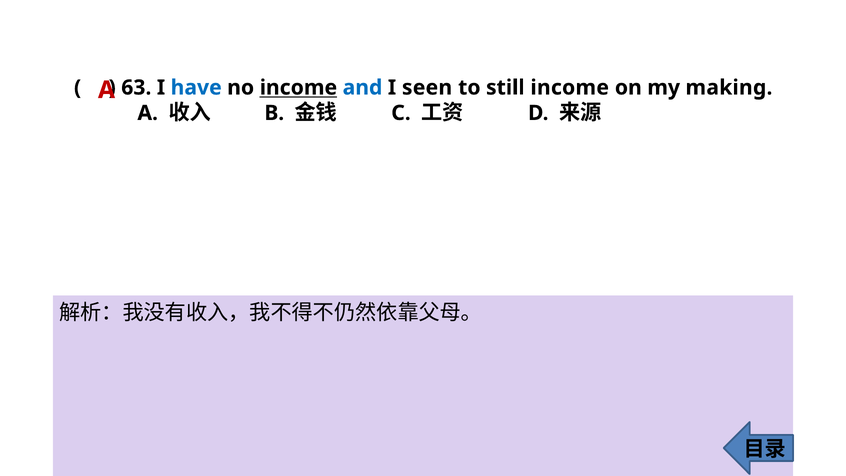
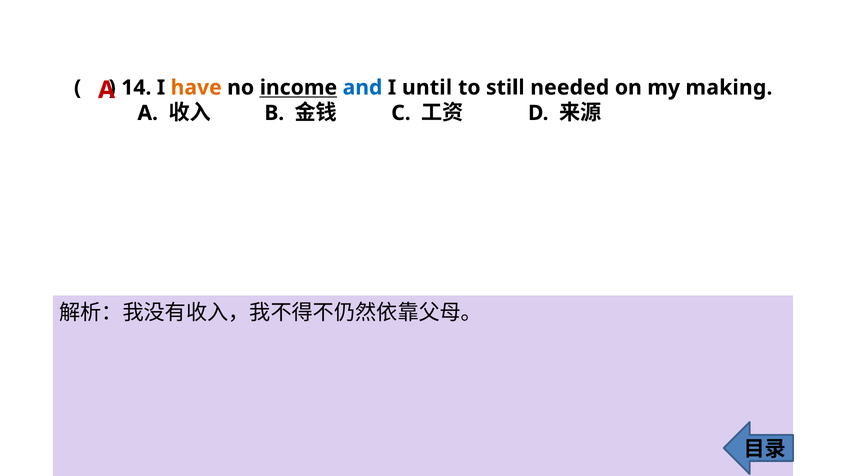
63: 63 -> 14 (136, 88)
have colour: blue -> orange (196, 88)
seen: seen -> until (427, 88)
still income: income -> needed (570, 88)
